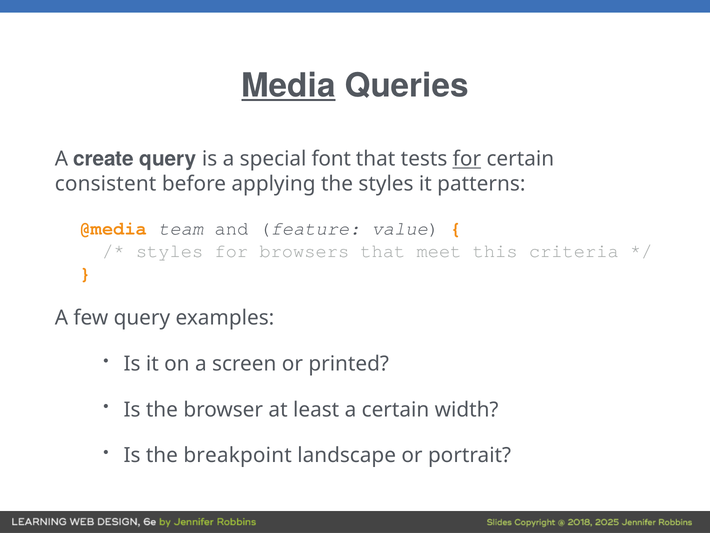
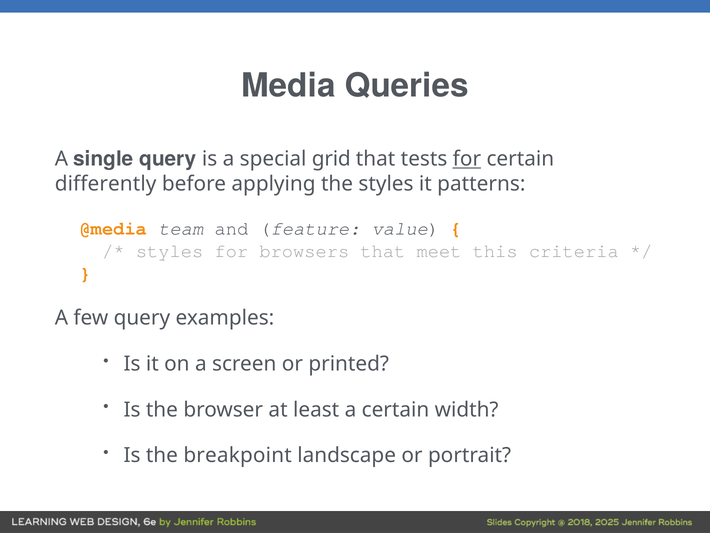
Media underline: present -> none (288, 86)
create: create -> single (103, 159)
font: font -> grid (331, 159)
consistent: consistent -> differently (106, 184)
